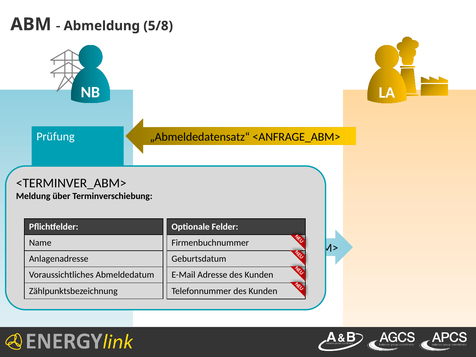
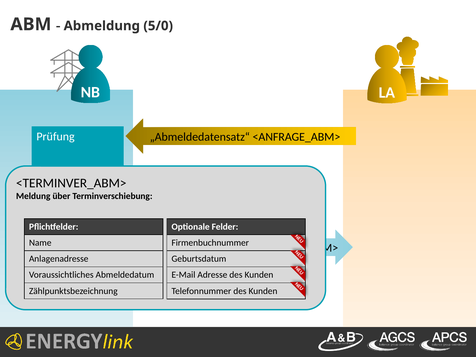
5/8: 5/8 -> 5/0 (158, 26)
